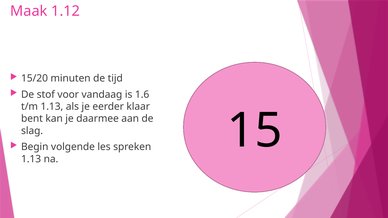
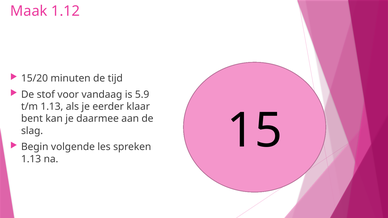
1.6: 1.6 -> 5.9 (142, 95)
